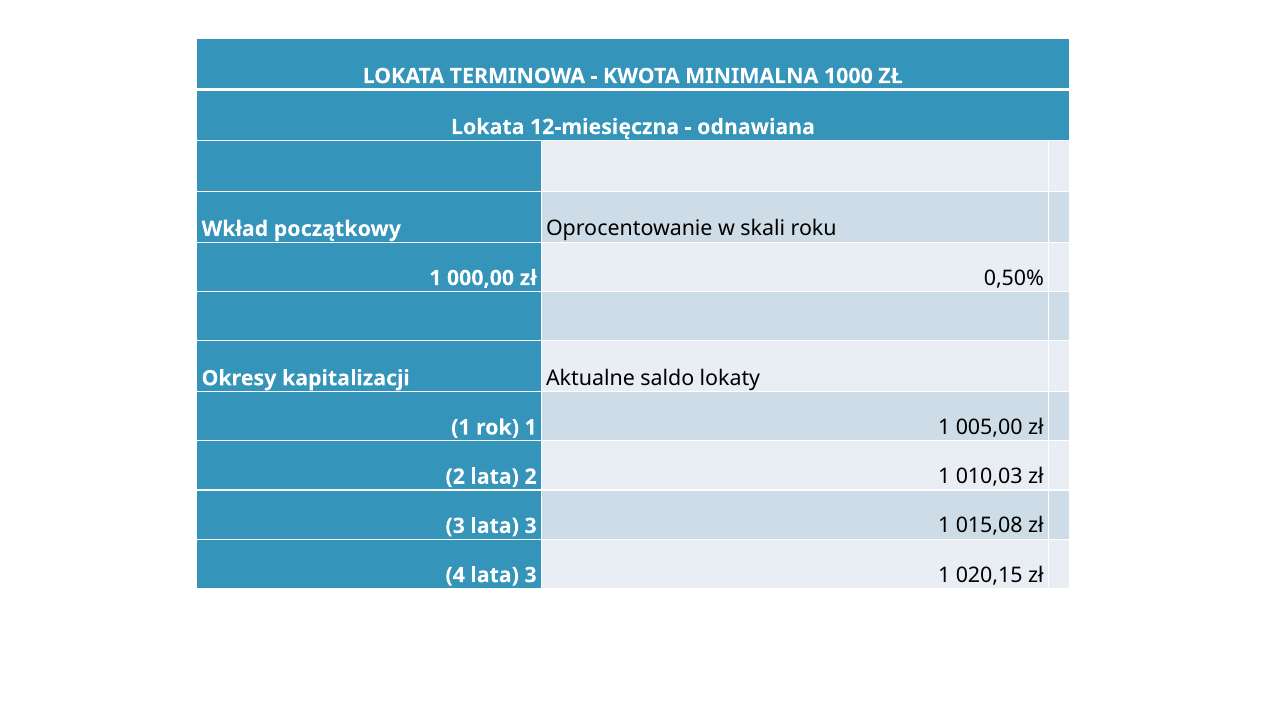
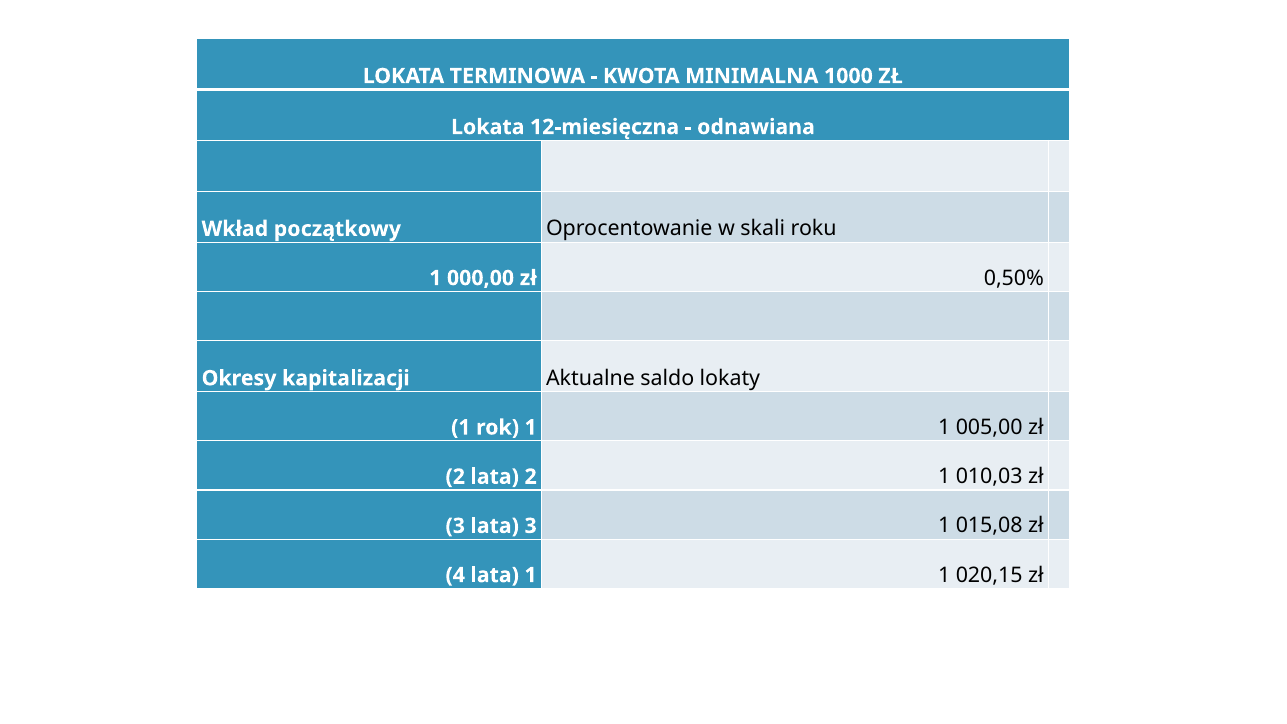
4 lata 3: 3 -> 1 (531, 575)
